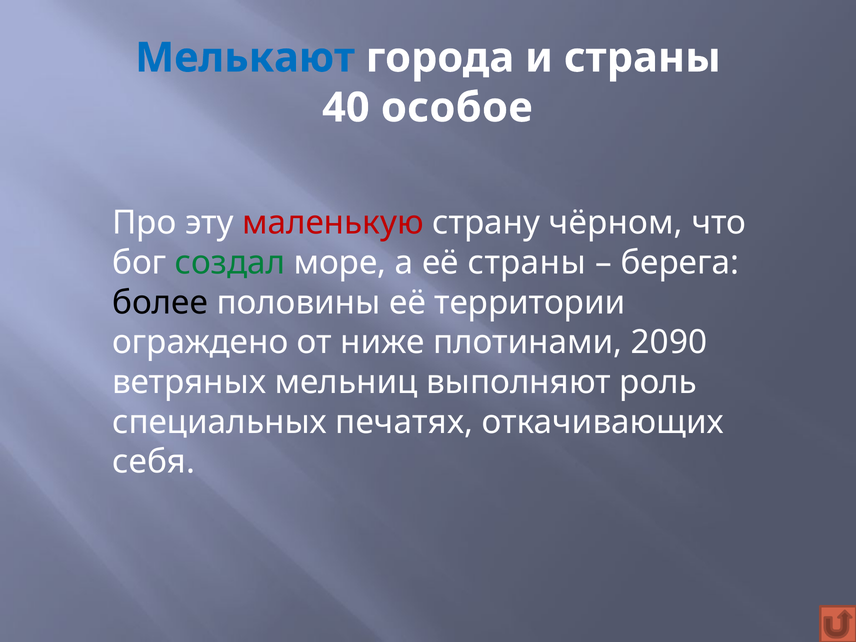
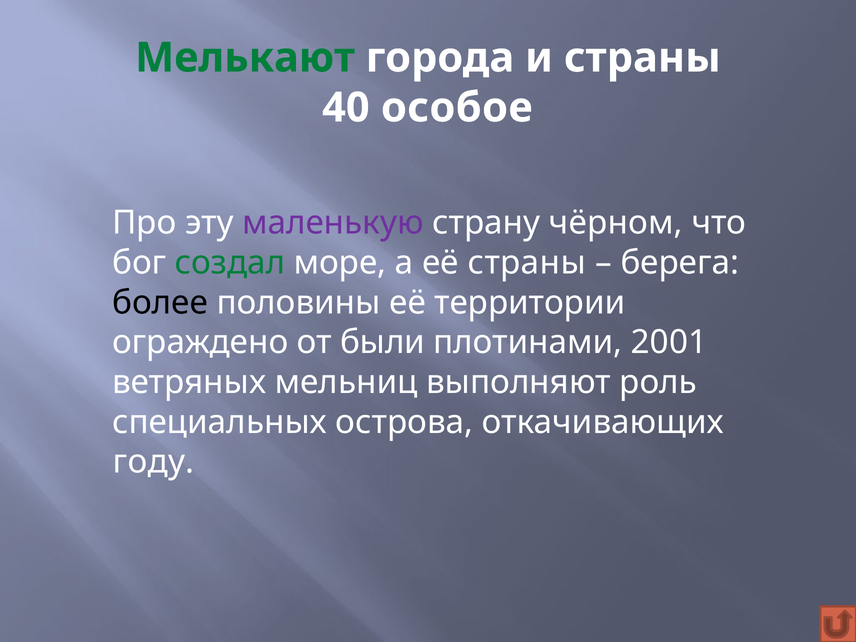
Мелькают colour: blue -> green (245, 58)
маленькую colour: red -> purple (333, 223)
ниже: ниже -> были (383, 342)
2090: 2090 -> 2001 (669, 342)
печатях: печатях -> острова (404, 422)
себя: себя -> году (153, 462)
